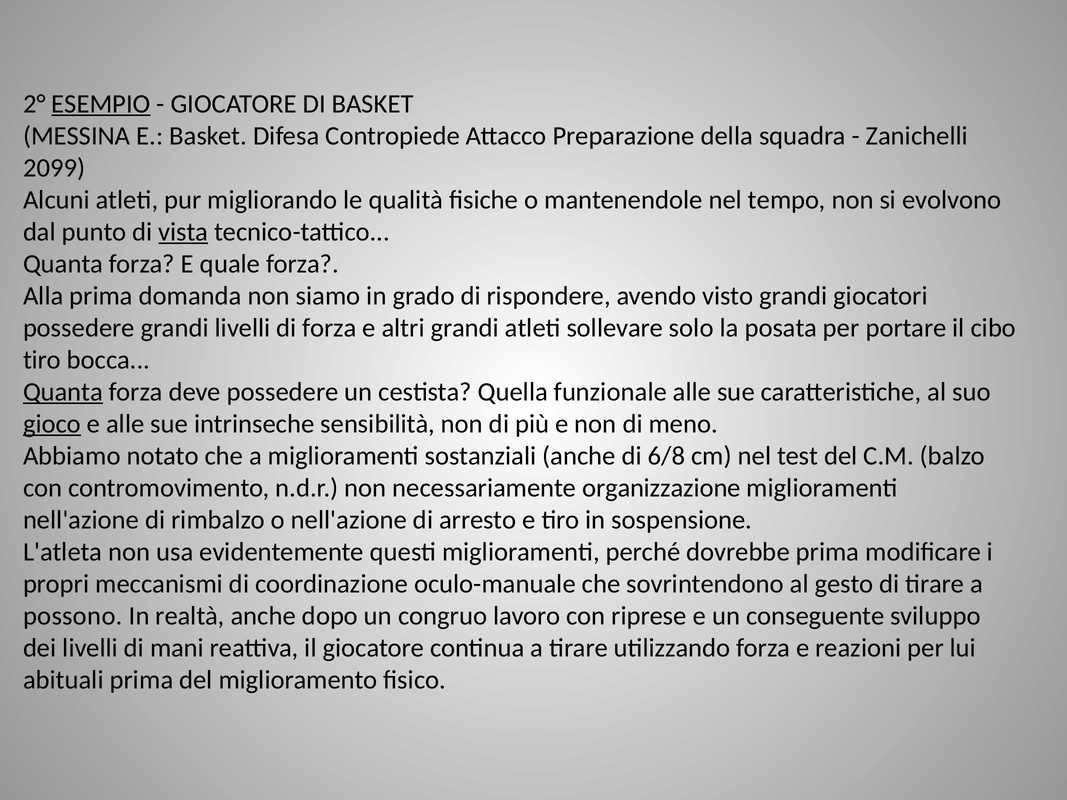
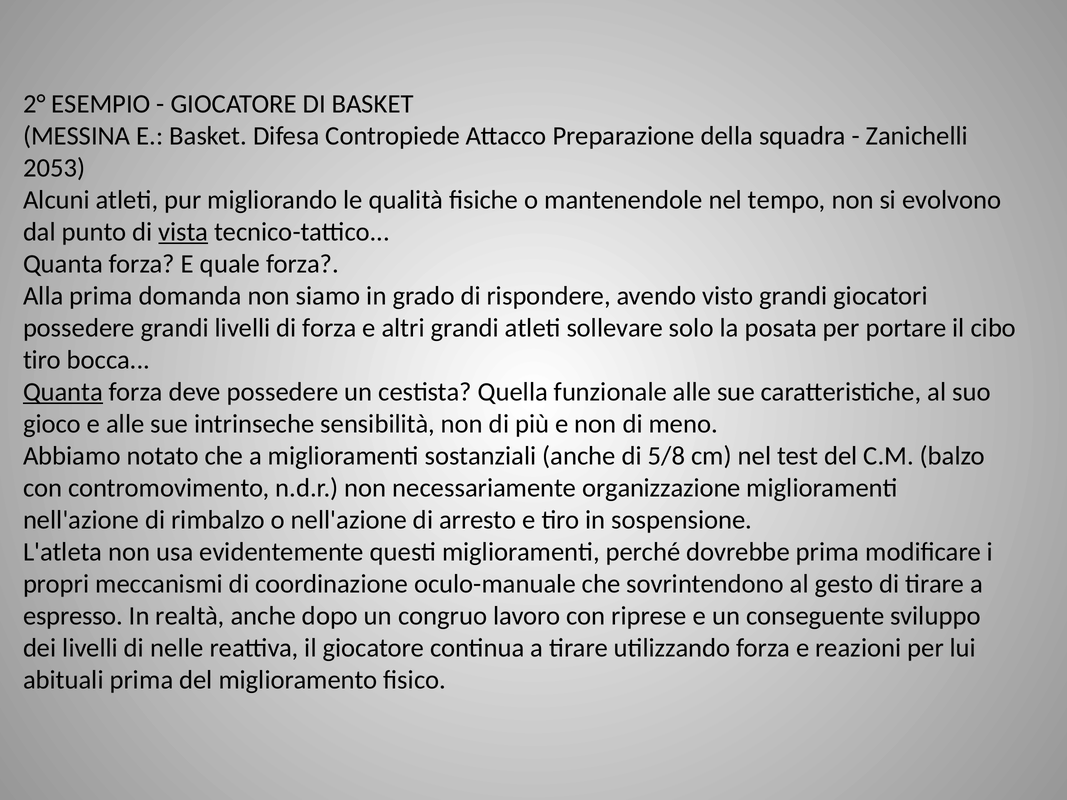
ESEMPIO underline: present -> none (101, 104)
2099: 2099 -> 2053 (54, 168)
gioco underline: present -> none (52, 424)
6/8: 6/8 -> 5/8 (667, 456)
possono: possono -> espresso (73, 616)
mani: mani -> nelle (177, 648)
